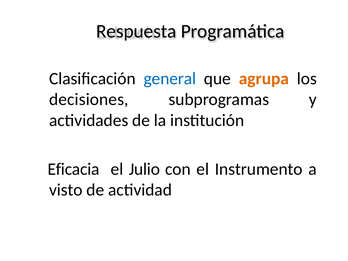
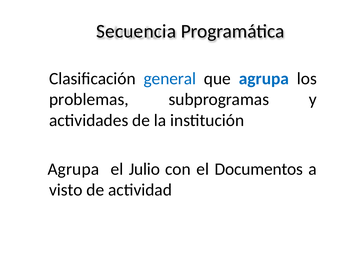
Respuesta: Respuesta -> Secuencia (136, 31)
agrupa colour: orange -> blue (264, 79)
decisiones: decisiones -> problemas (89, 99)
Eficacia: Eficacia -> Agrupa (73, 169)
Instrumento: Instrumento -> Documentos (259, 169)
